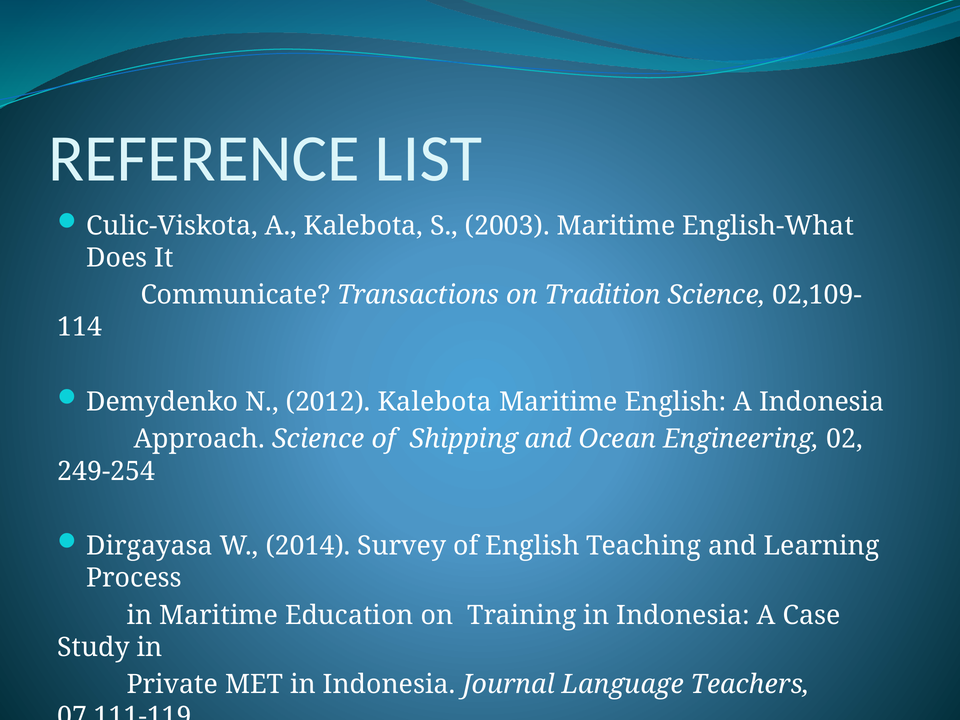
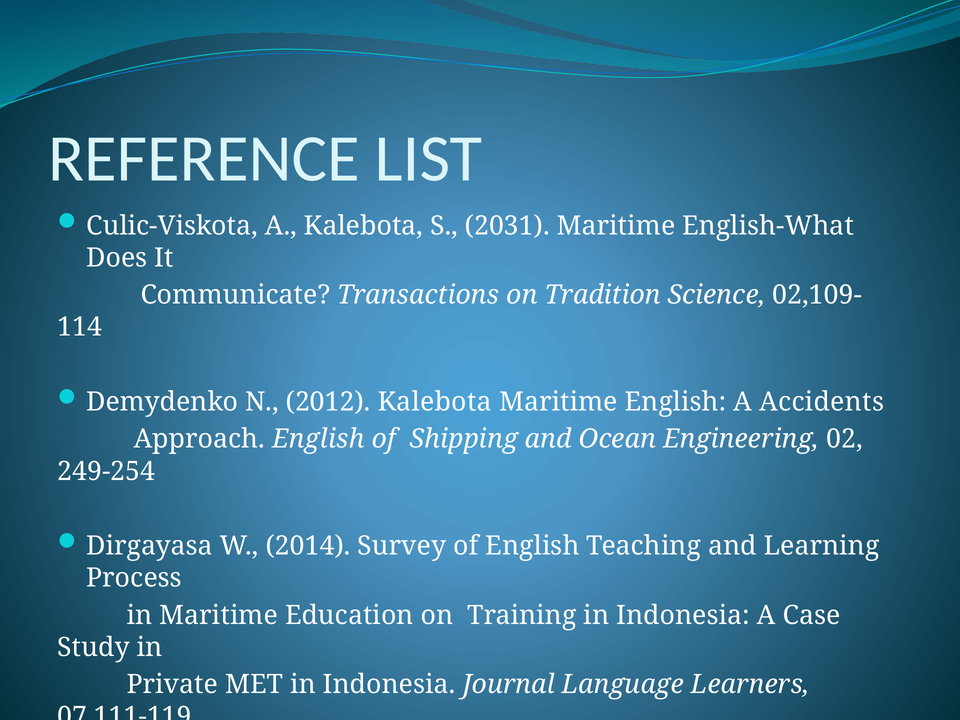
2003: 2003 -> 2031 (507, 226)
A Indonesia: Indonesia -> Accidents (822, 402)
Approach Science: Science -> English (318, 439)
Teachers: Teachers -> Learners (750, 685)
